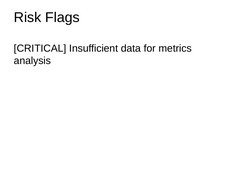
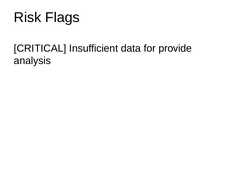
metrics: metrics -> provide (175, 48)
